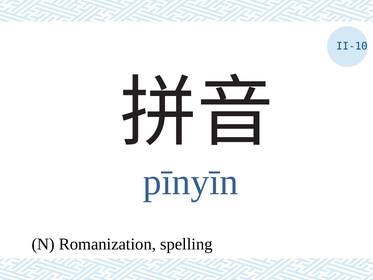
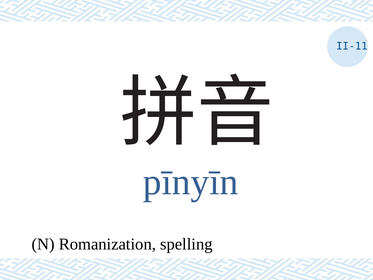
II-10: II-10 -> II-11 (352, 46)
